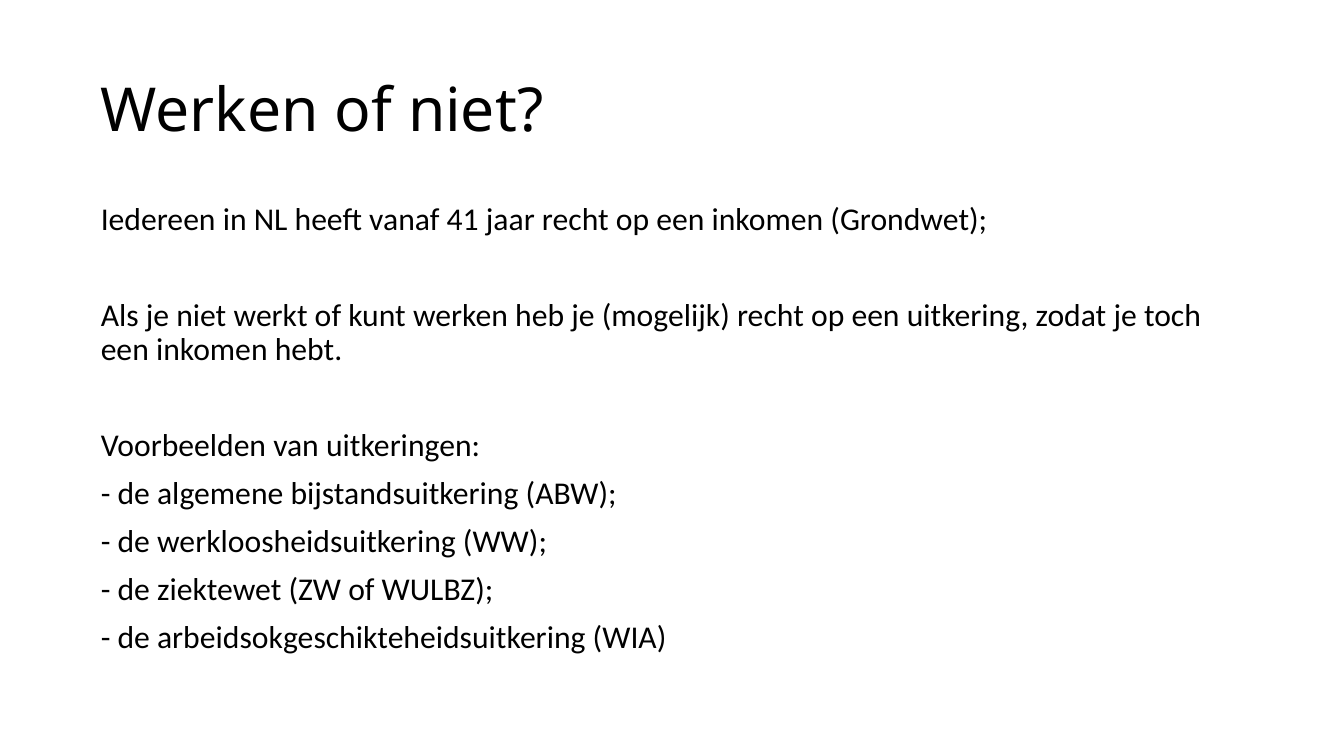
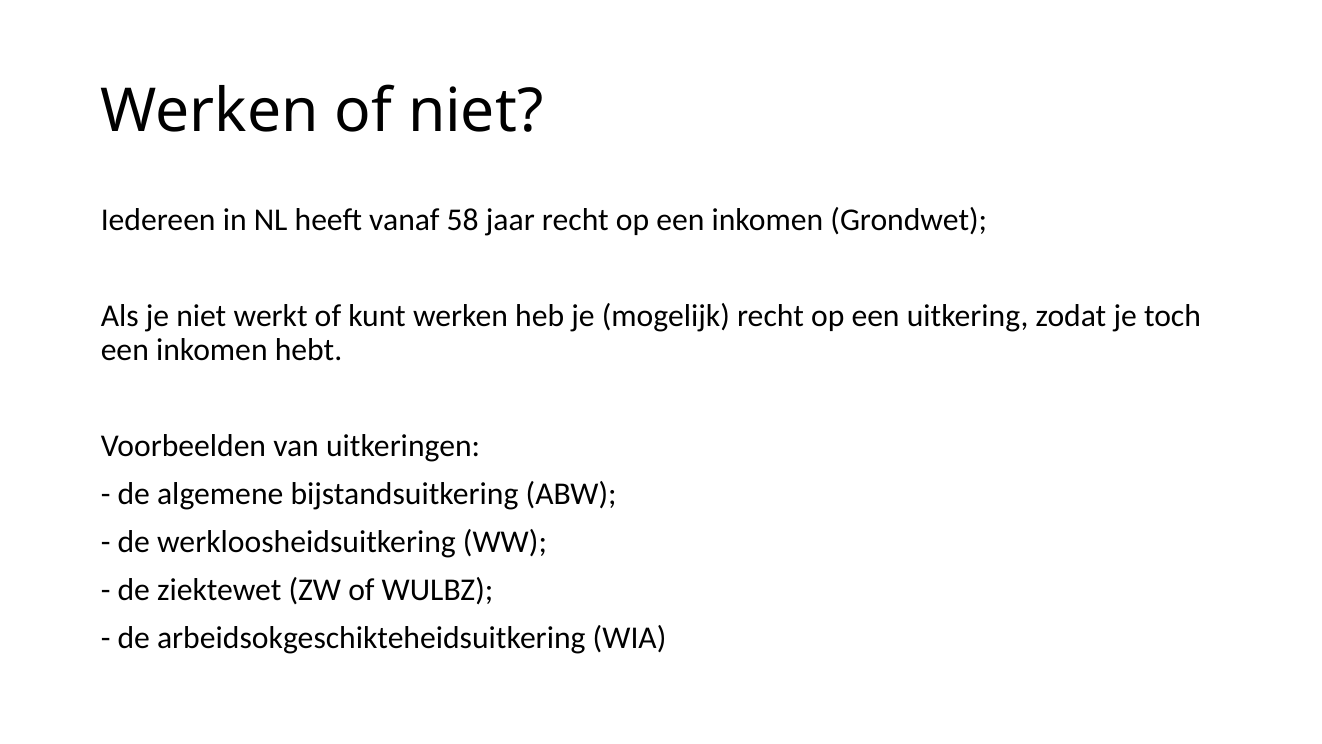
41: 41 -> 58 (463, 220)
